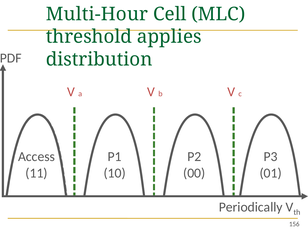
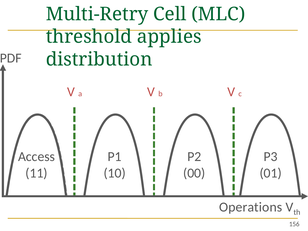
Multi-Hour: Multi-Hour -> Multi-Retry (97, 14)
Periodically: Periodically -> Operations (251, 207)
